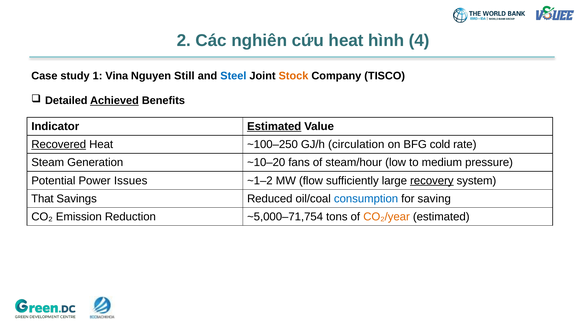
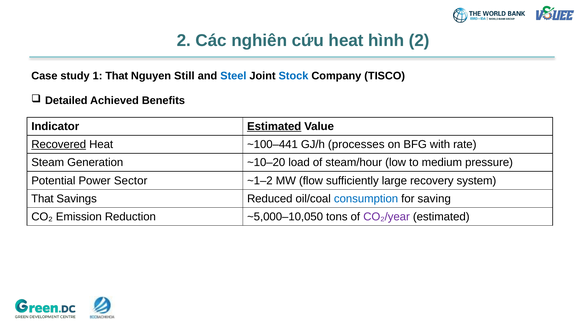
hình 4: 4 -> 2 (419, 40)
1 Vina: Vina -> That (117, 76)
Stock colour: orange -> blue (294, 76)
Achieved underline: present -> none (114, 100)
~100–250: ~100–250 -> ~100–441 (272, 144)
circulation: circulation -> processes (356, 144)
cold: cold -> with (440, 144)
fans: fans -> load (299, 162)
Issues: Issues -> Sector (131, 180)
recovery underline: present -> none (432, 180)
~5,000–71,754: ~5,000–71,754 -> ~5,000–10,050 (285, 216)
CO₂/year colour: orange -> purple (387, 216)
